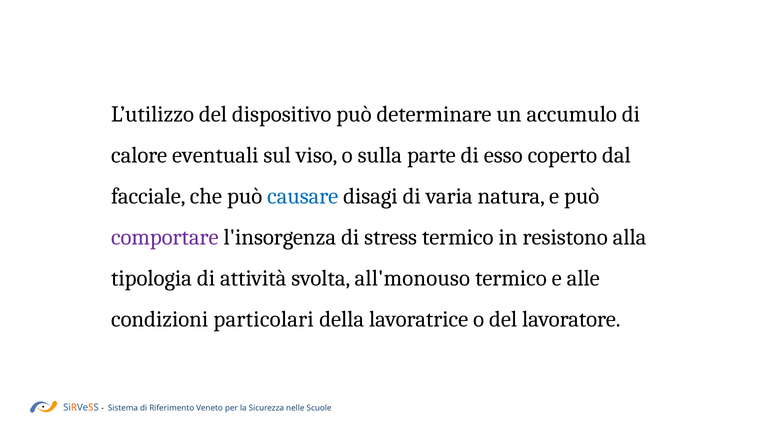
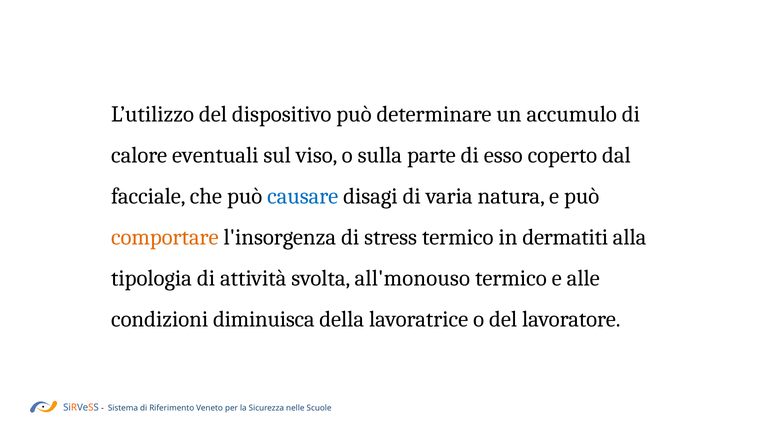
comportare colour: purple -> orange (165, 238)
resistono: resistono -> dermatiti (565, 238)
particolari: particolari -> diminuisca (264, 320)
